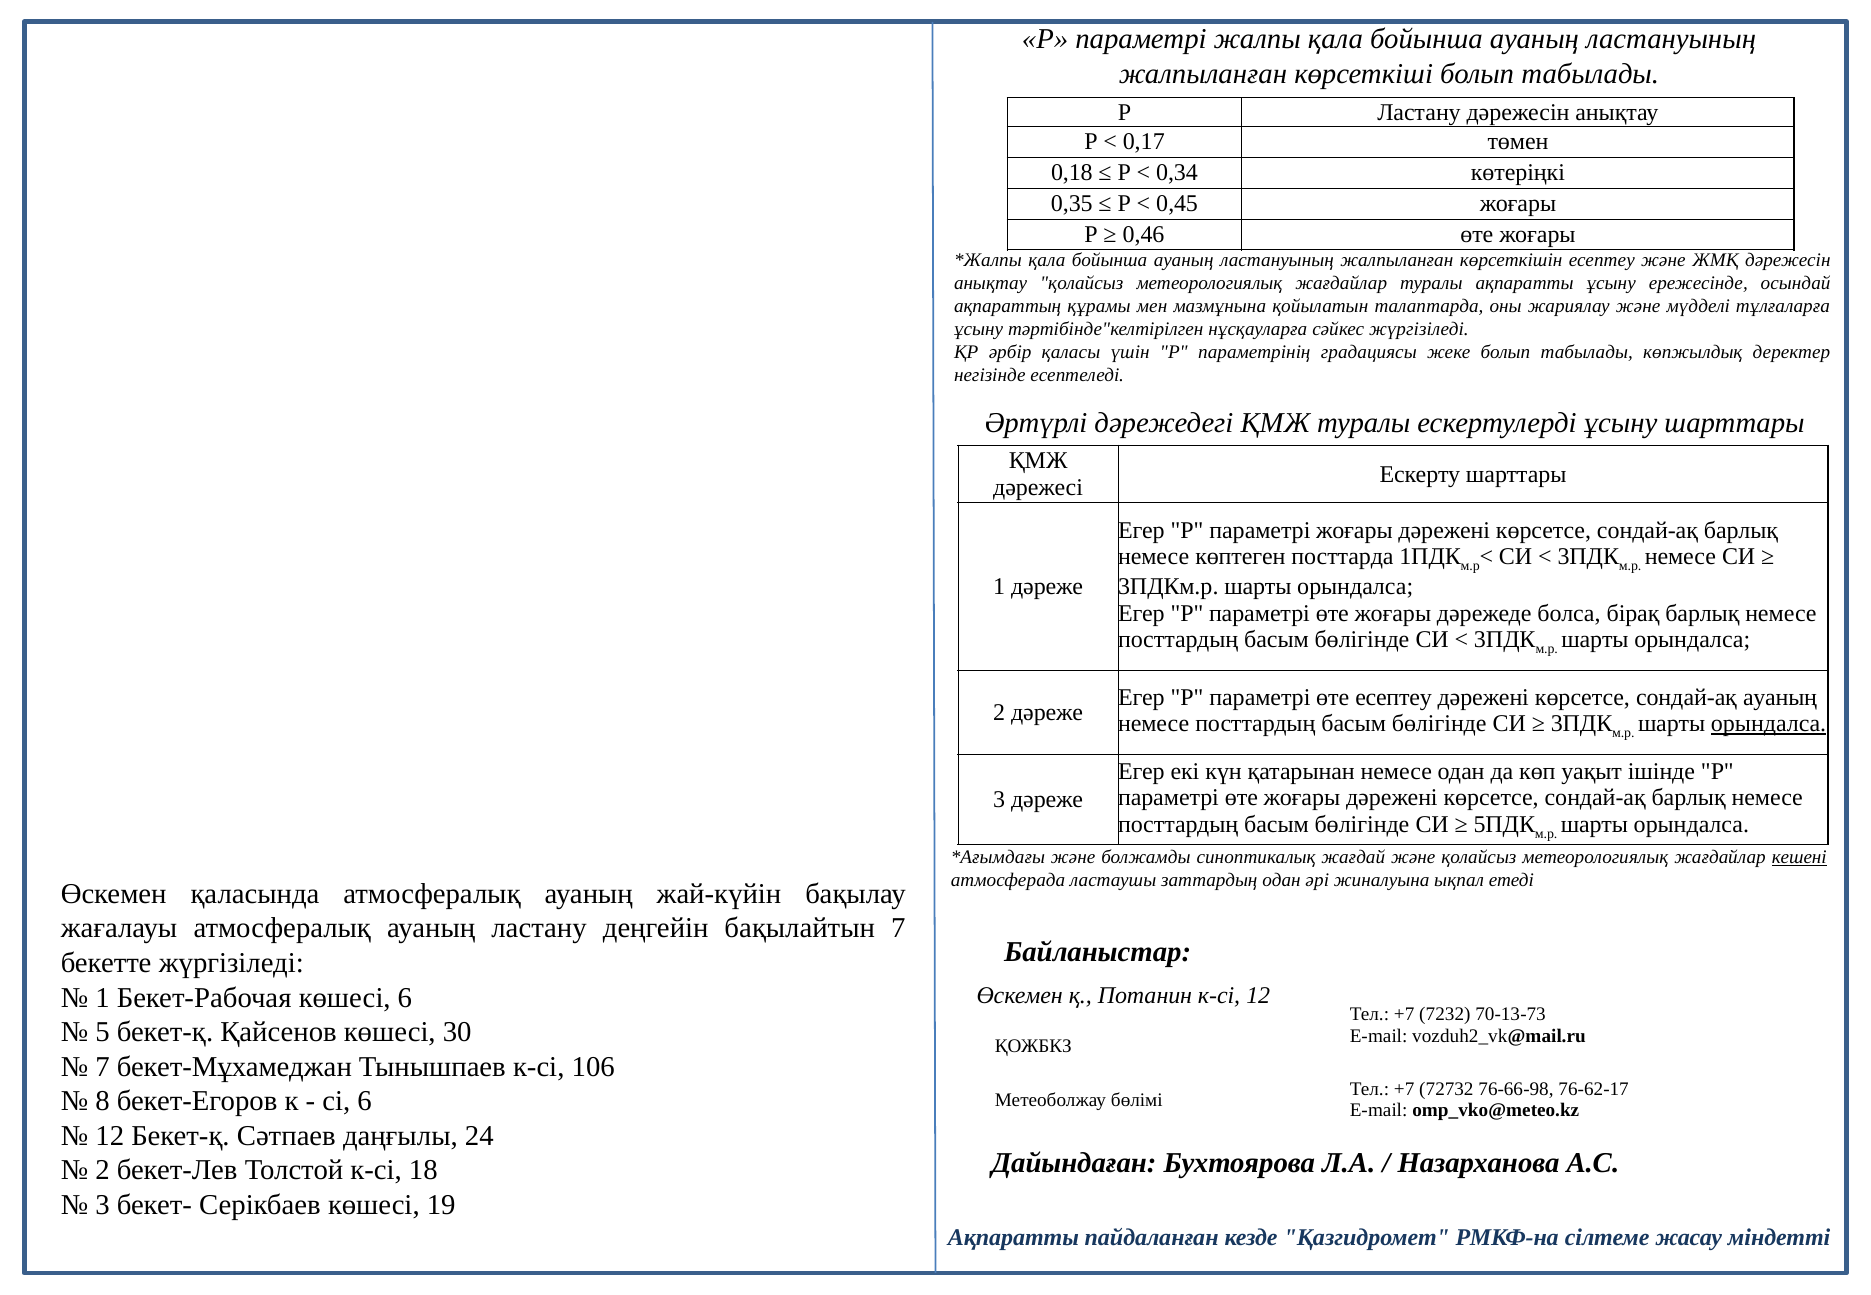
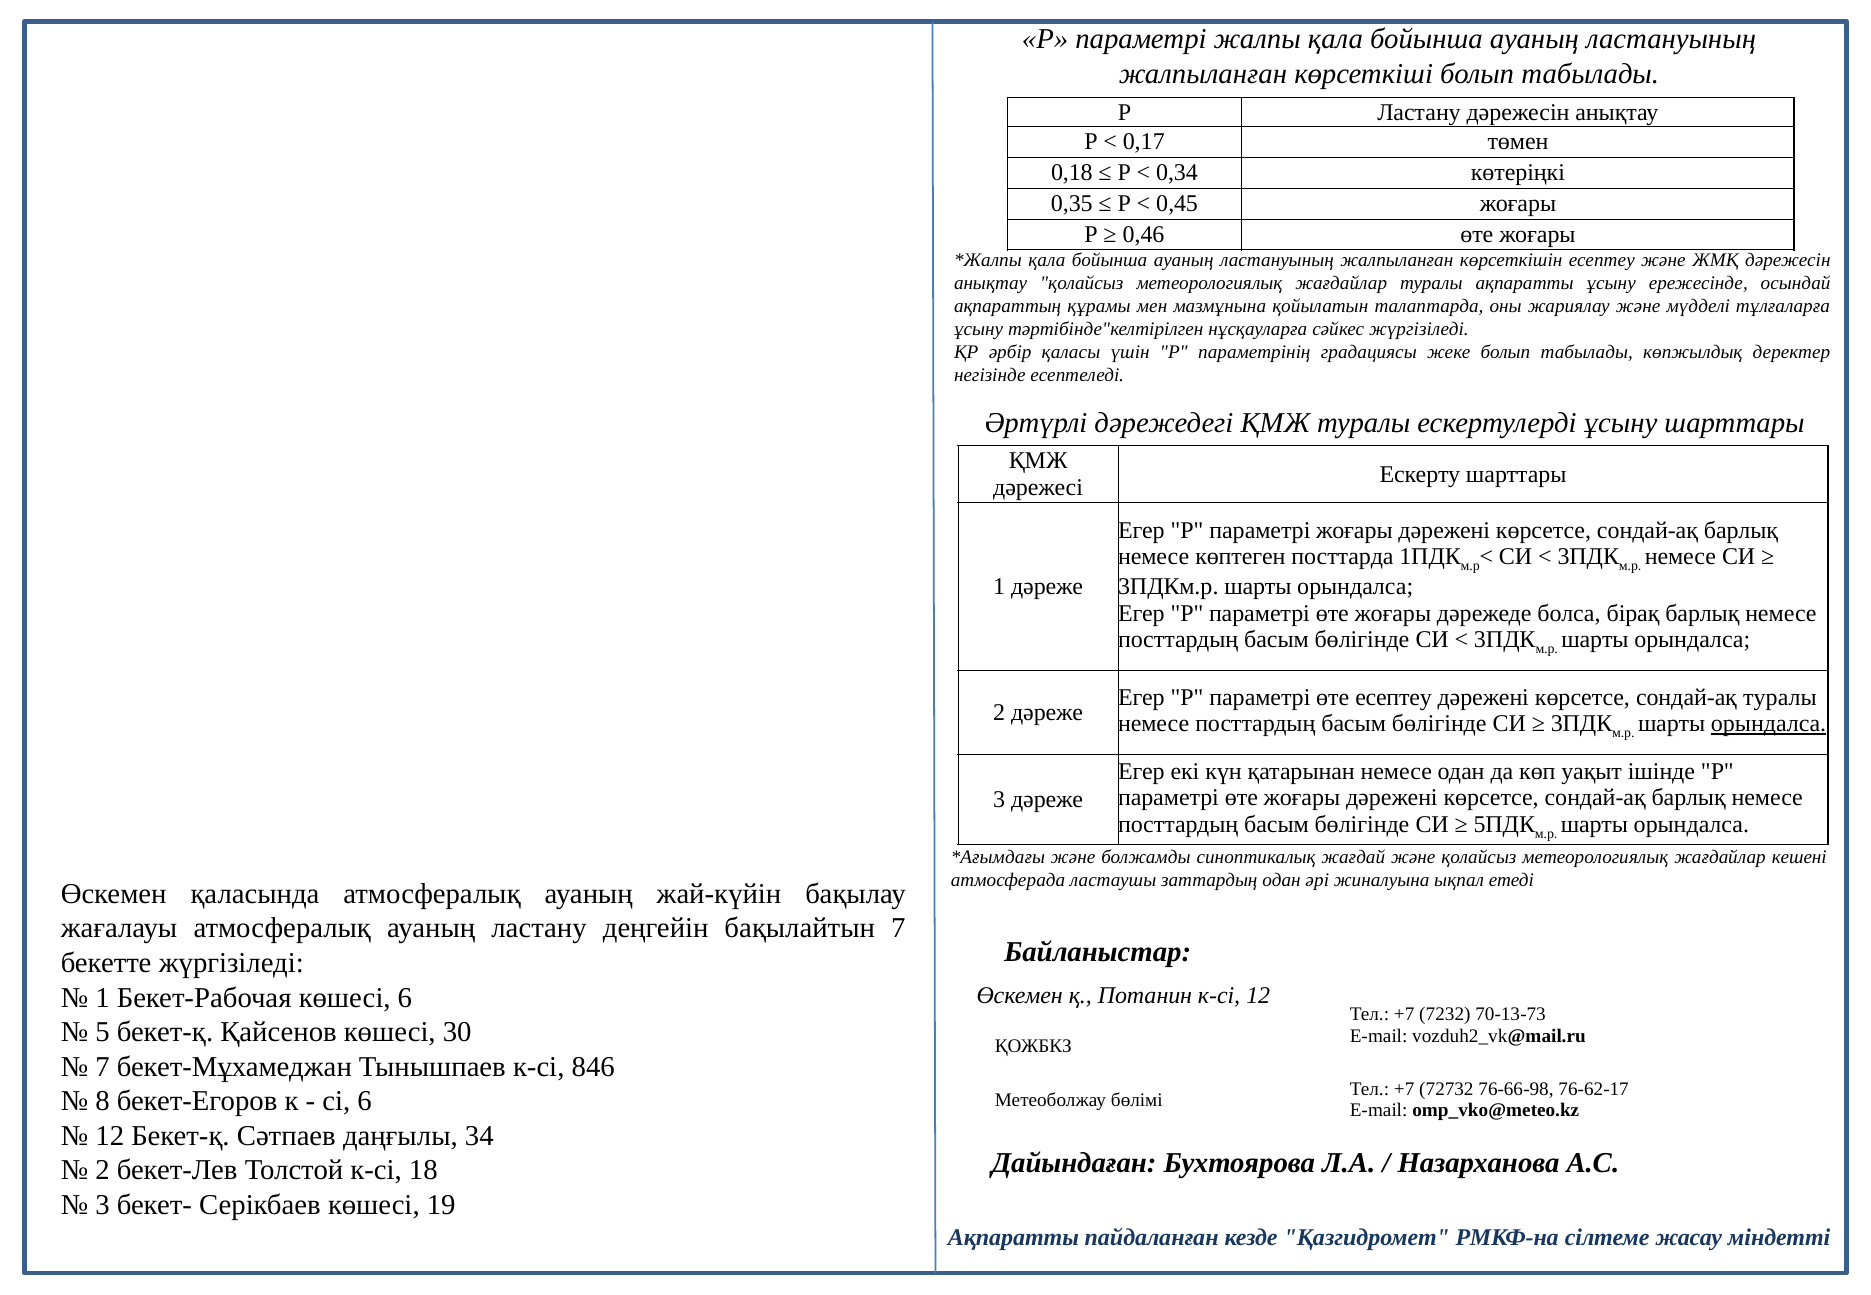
сондай-ақ ауаның: ауаның -> туралы (1780, 698)
кешені underline: present -> none (1799, 857)
106: 106 -> 846 (593, 1067)
24: 24 -> 34 (479, 1136)
